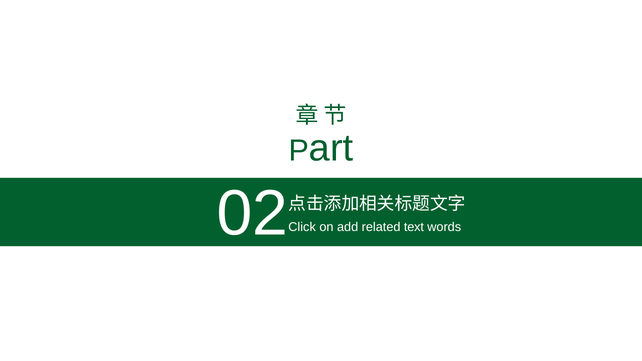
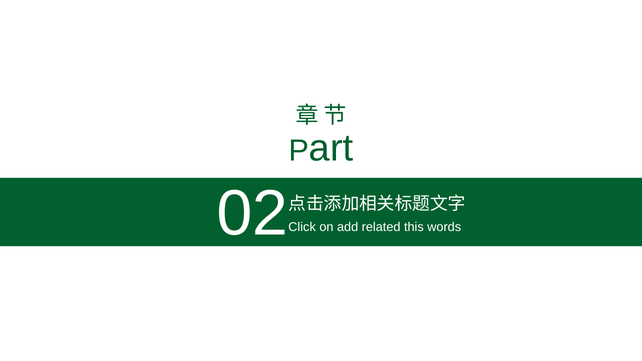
text: text -> this (414, 227)
